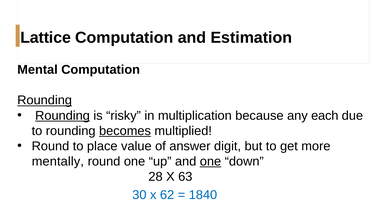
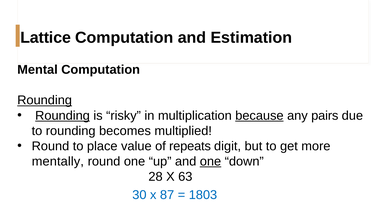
because underline: none -> present (259, 116)
each: each -> pairs (325, 116)
becomes underline: present -> none (125, 131)
answer: answer -> repeats (190, 146)
62: 62 -> 87 (167, 195)
1840: 1840 -> 1803 (203, 195)
